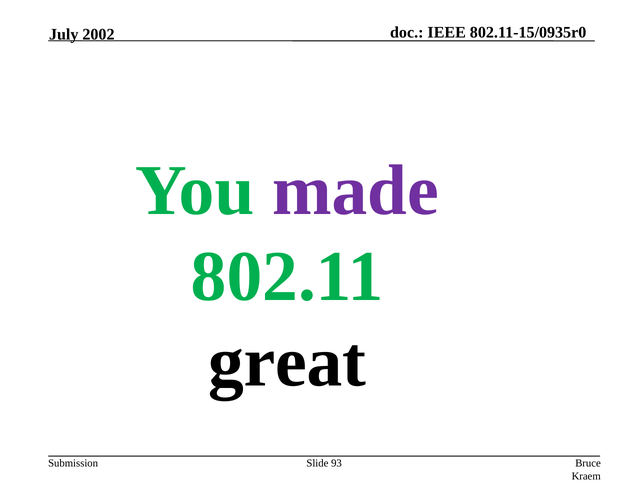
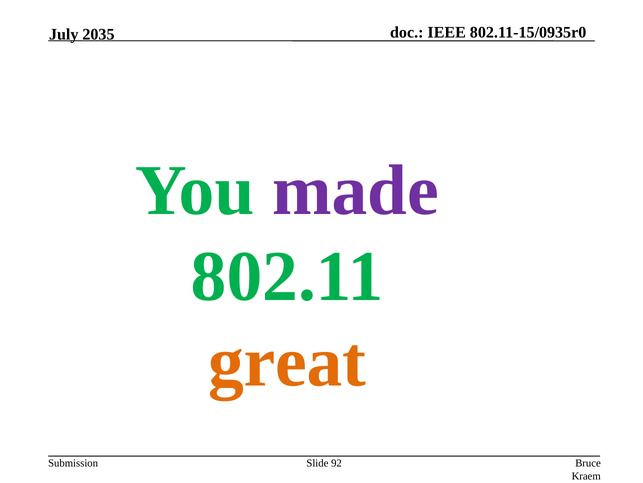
2002: 2002 -> 2035 (98, 34)
great colour: black -> orange (287, 362)
93: 93 -> 92 (336, 463)
